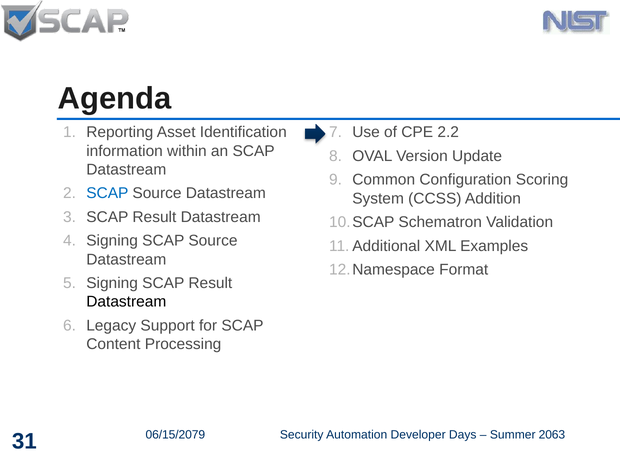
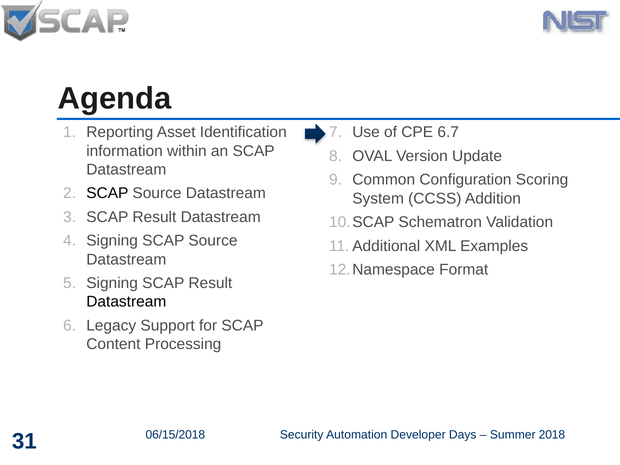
2.2: 2.2 -> 6.7 (448, 132)
SCAP colour: blue -> black (107, 193)
06/15/2079: 06/15/2079 -> 06/15/2018 (175, 435)
2063: 2063 -> 2018 (552, 435)
